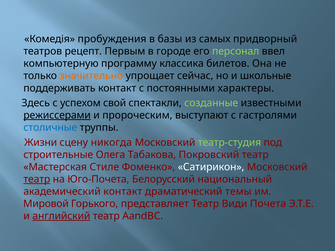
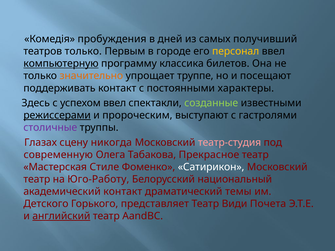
базы: базы -> дней (170, 39)
придворный: придворный -> получивший (265, 39)
театров рецепт: рецепт -> только (83, 51)
персонал colour: light green -> yellow (236, 51)
компьютерную underline: none -> present (61, 64)
сейчас: сейчас -> труппе (195, 76)
школьные: школьные -> посещают (266, 76)
успехом свой: свой -> ввел (115, 103)
столичные colour: blue -> purple (50, 128)
Жизни: Жизни -> Глазах (41, 143)
театр-студия colour: light green -> pink (230, 143)
строительные: строительные -> современную (58, 155)
Покровский: Покровский -> Прекрасное (209, 155)
театр underline: present -> none (37, 179)
Юго-Почета: Юго-Почета -> Юго-Работу (98, 179)
Мировой: Мировой -> Детского (46, 204)
